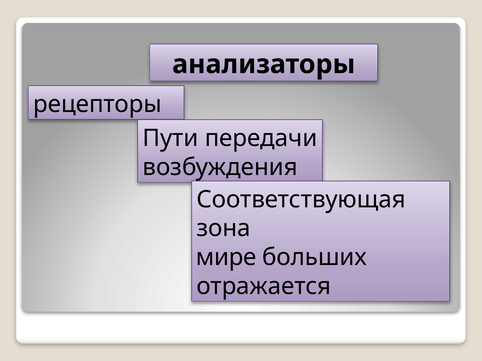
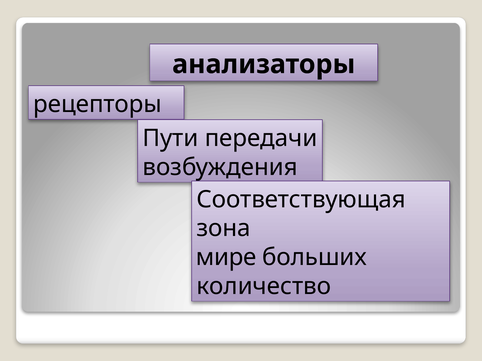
отражается: отражается -> количество (264, 287)
